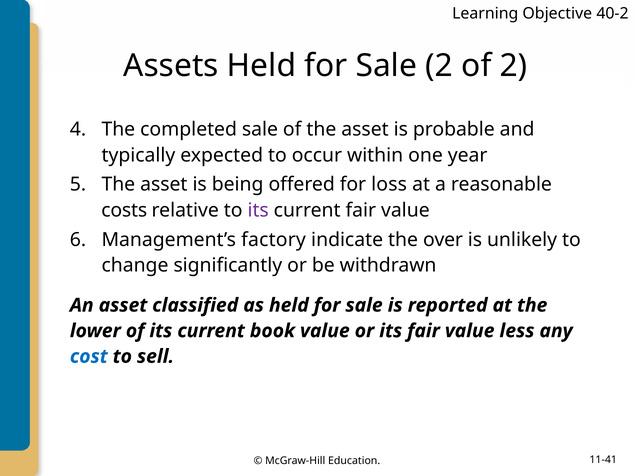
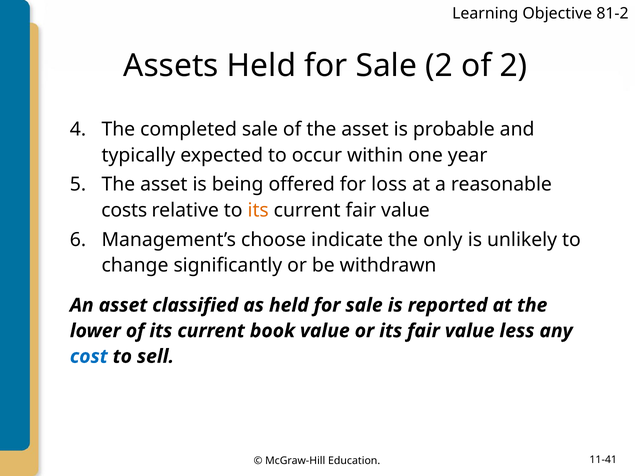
40-2: 40-2 -> 81-2 (613, 14)
its colour: purple -> orange (258, 210)
factory: factory -> choose (274, 240)
over: over -> only (443, 240)
